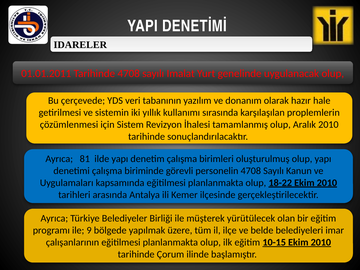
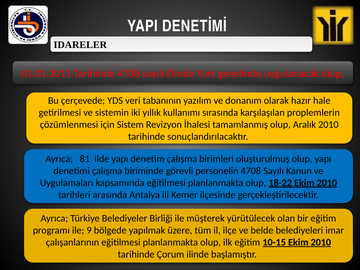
Imalat: Imalat -> Elinde (181, 73)
